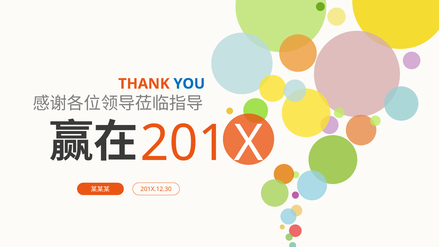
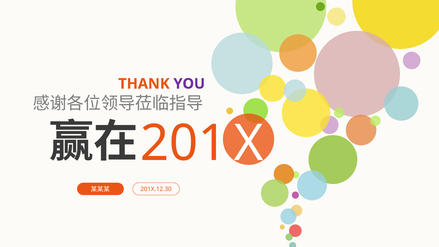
YOU colour: blue -> purple (189, 84)
